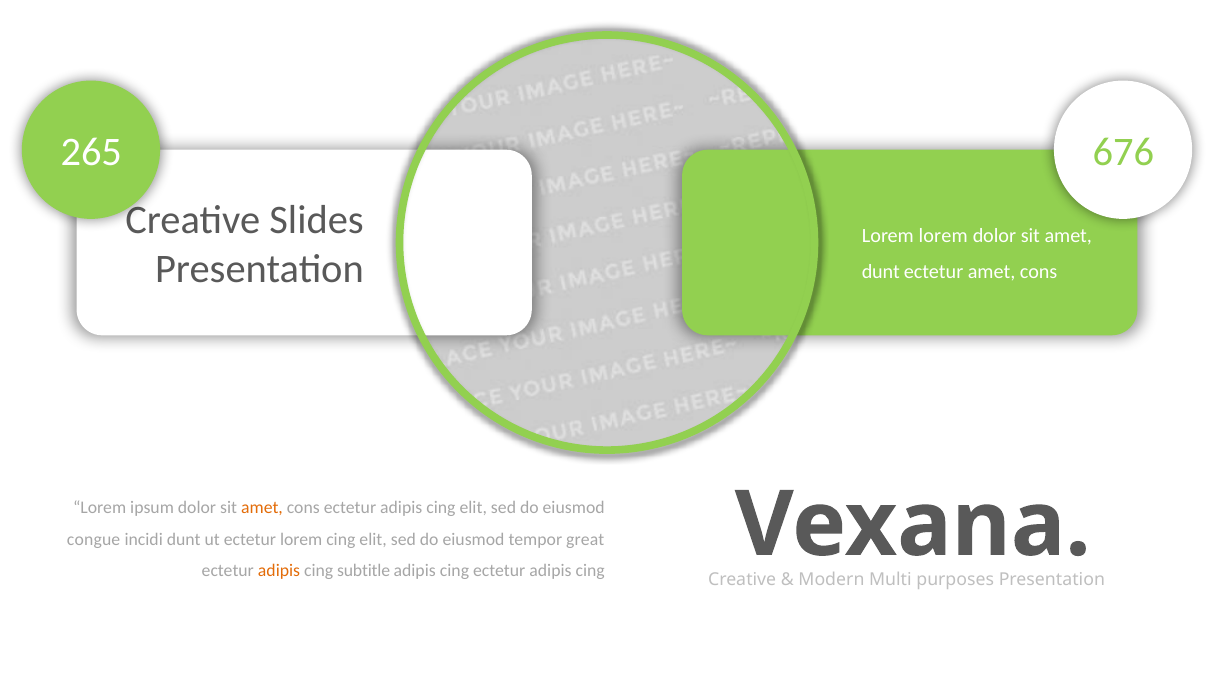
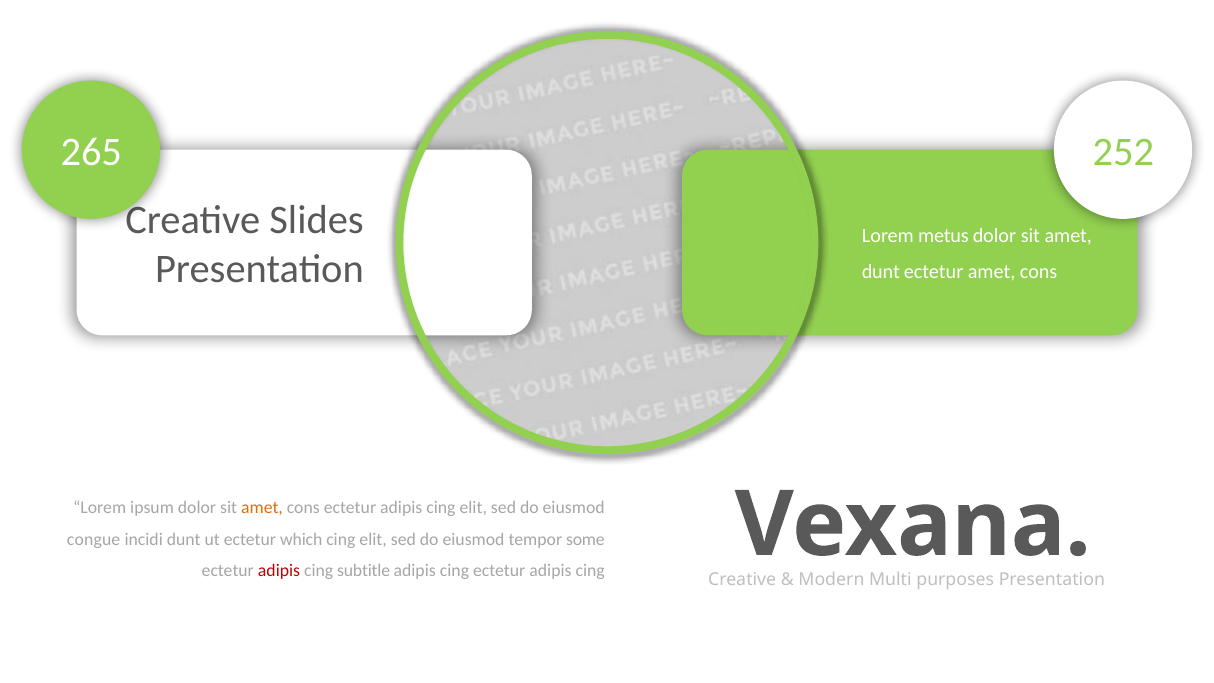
676: 676 -> 252 (1123, 152)
Lorem lorem: lorem -> metus (943, 236)
ectetur lorem: lorem -> which (301, 539)
great: great -> some (585, 539)
adipis colour: orange -> red (279, 571)
